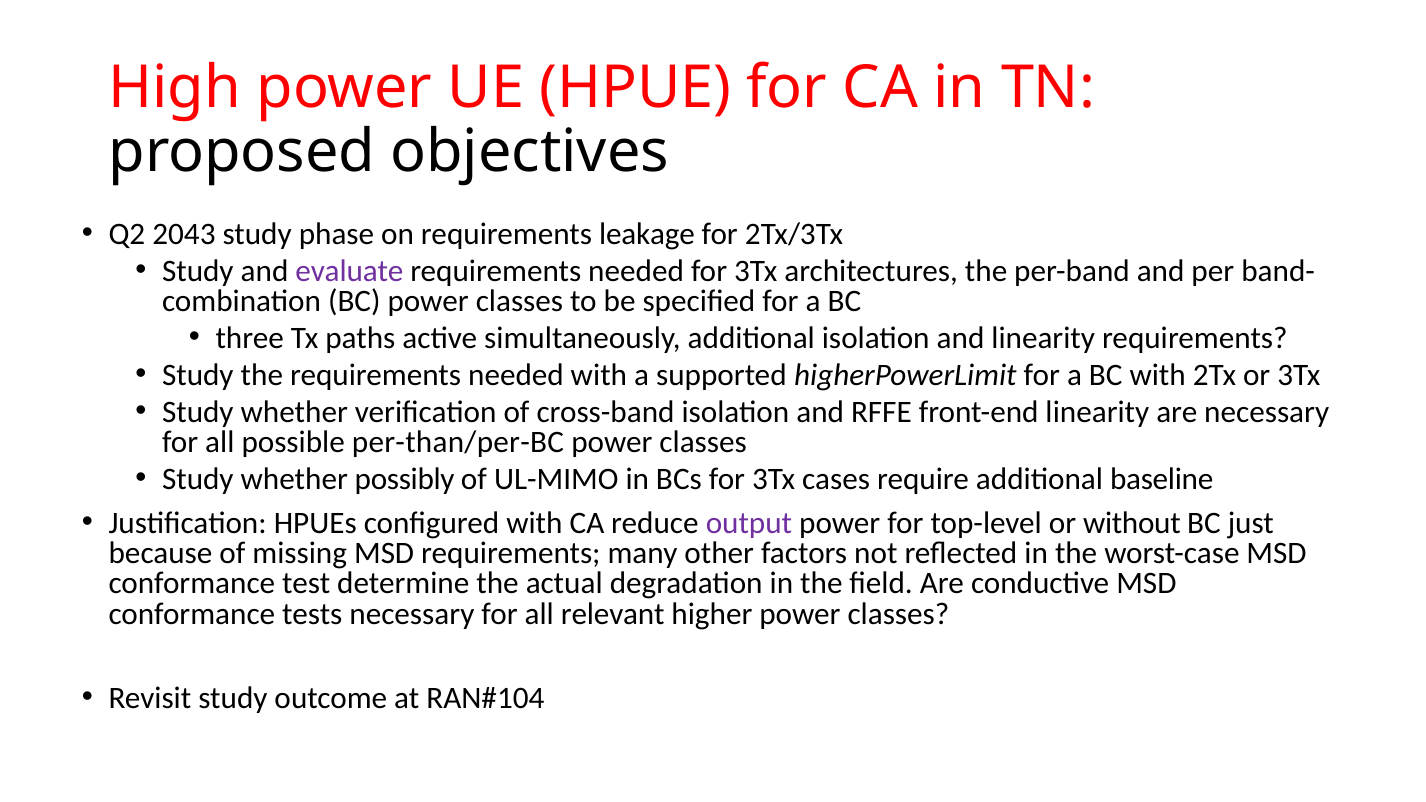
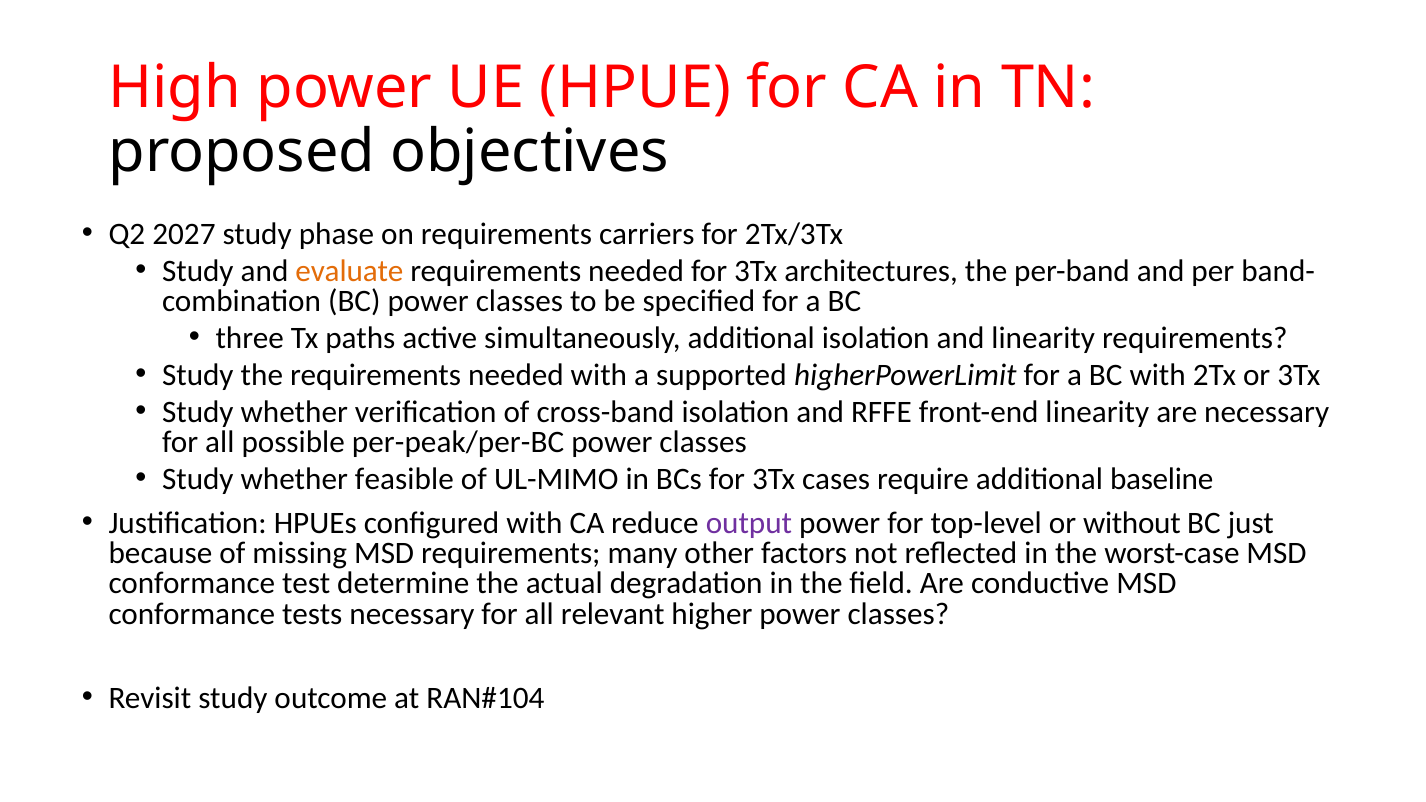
2043: 2043 -> 2027 (184, 234)
leakage: leakage -> carriers (647, 234)
evaluate colour: purple -> orange (349, 271)
per-than/per-BC: per-than/per-BC -> per-peak/per-BC (458, 442)
possibly: possibly -> feasible (404, 479)
